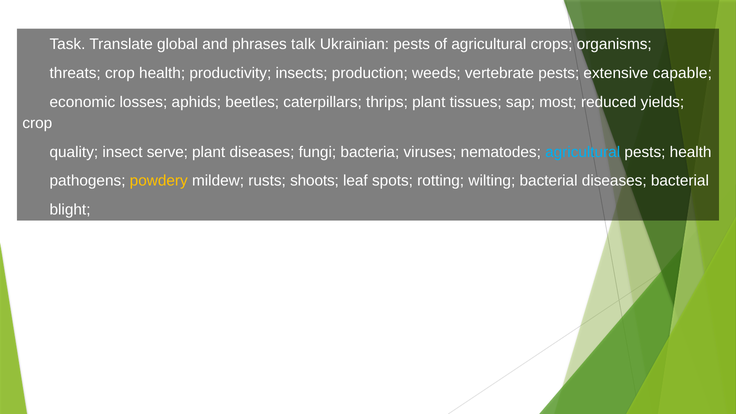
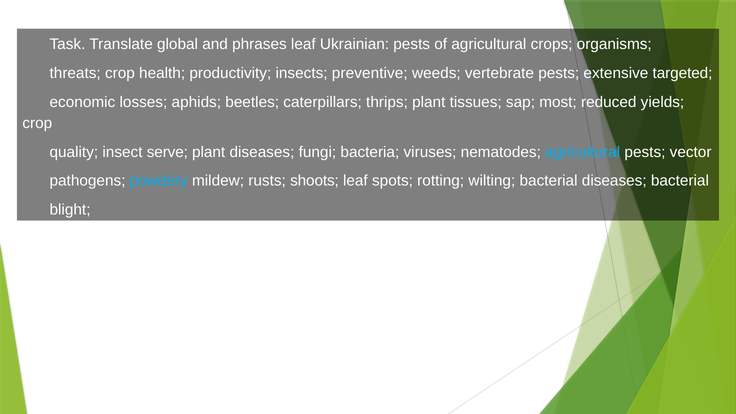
phrases talk: talk -> leaf (303, 44)
production: production -> preventive (370, 73)
capable: capable -> targeted (683, 73)
pests health: health -> vector (691, 152)
powdery colour: yellow -> light blue (159, 181)
